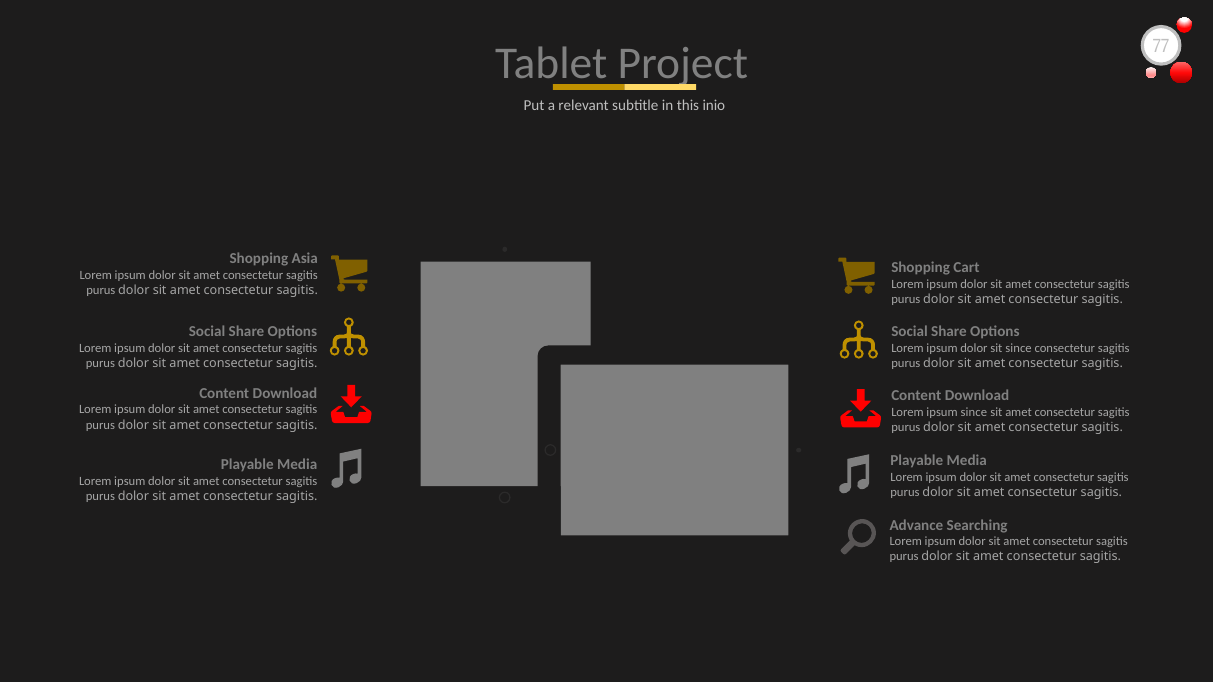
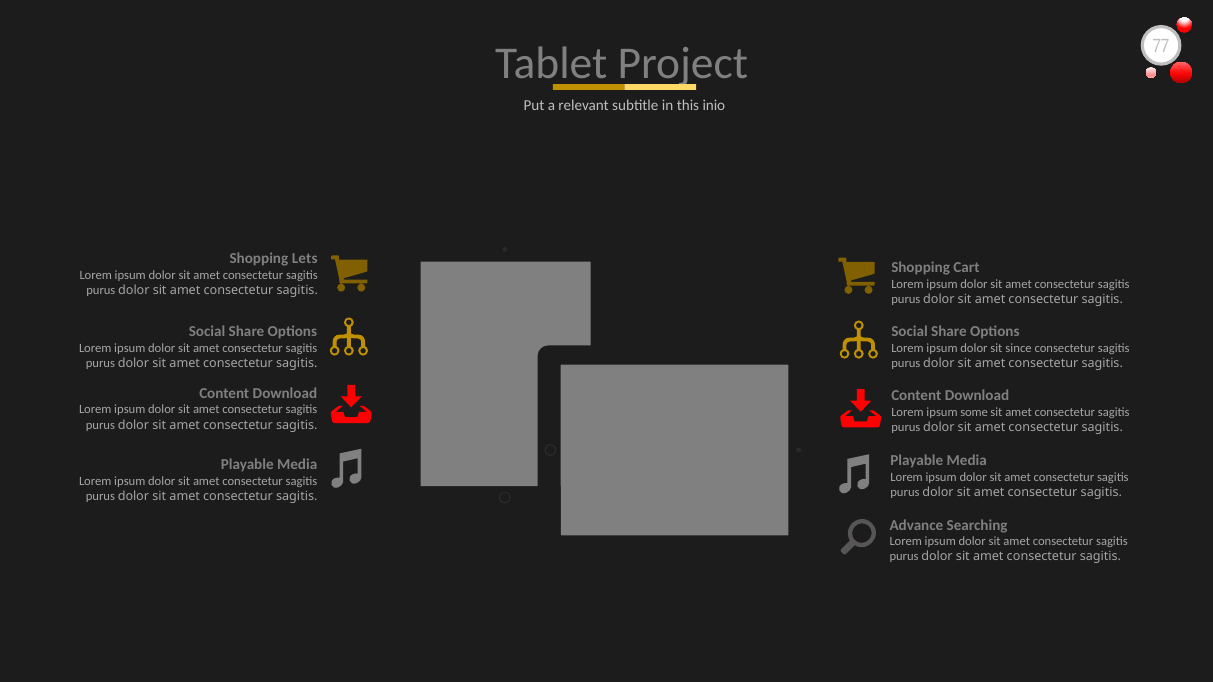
Asia: Asia -> Lets (305, 259)
ipsum since: since -> some (974, 412)
